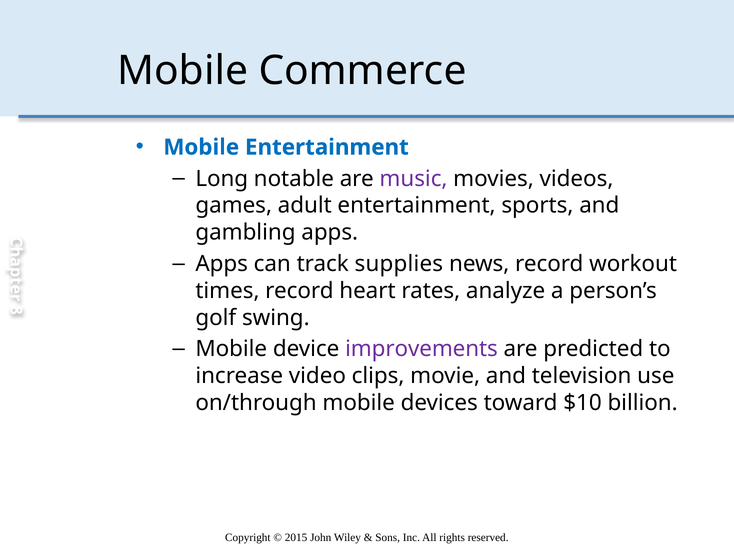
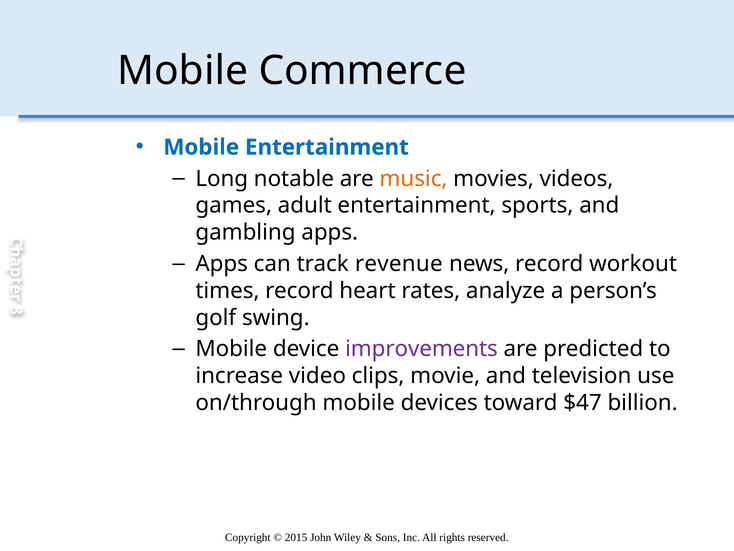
music colour: purple -> orange (413, 178)
supplies: supplies -> revenue (399, 264)
$10: $10 -> $47 (583, 402)
